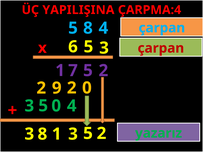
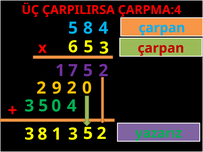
YAPILIŞINA: YAPILIŞINA -> ÇARPILIRSA (78, 10)
